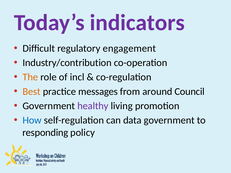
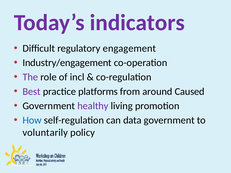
Industry/contribution: Industry/contribution -> Industry/engagement (67, 63)
The colour: orange -> purple (30, 77)
Best colour: orange -> purple (32, 92)
messages: messages -> platforms (98, 92)
Council: Council -> Caused (190, 92)
responding: responding -> voluntarily (45, 133)
